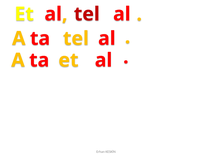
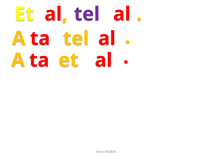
tel colour: red -> purple (87, 14)
